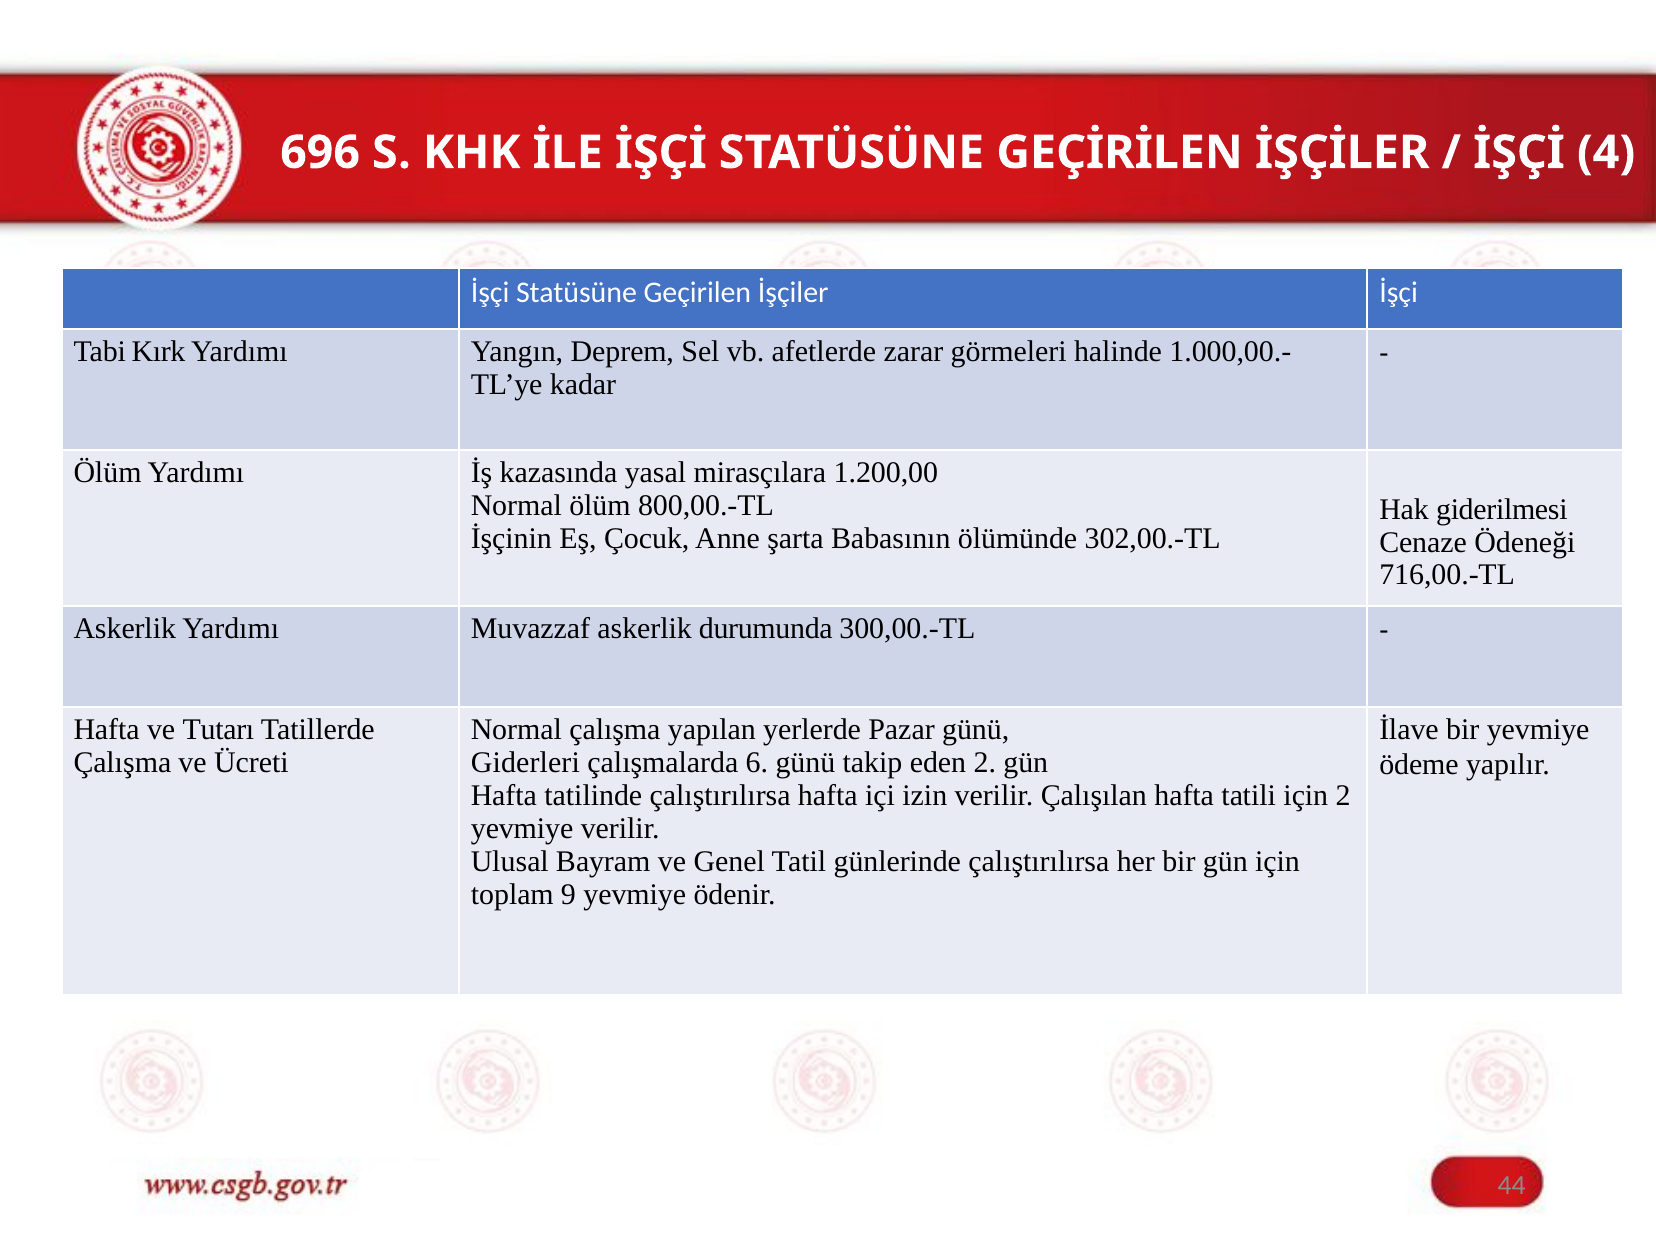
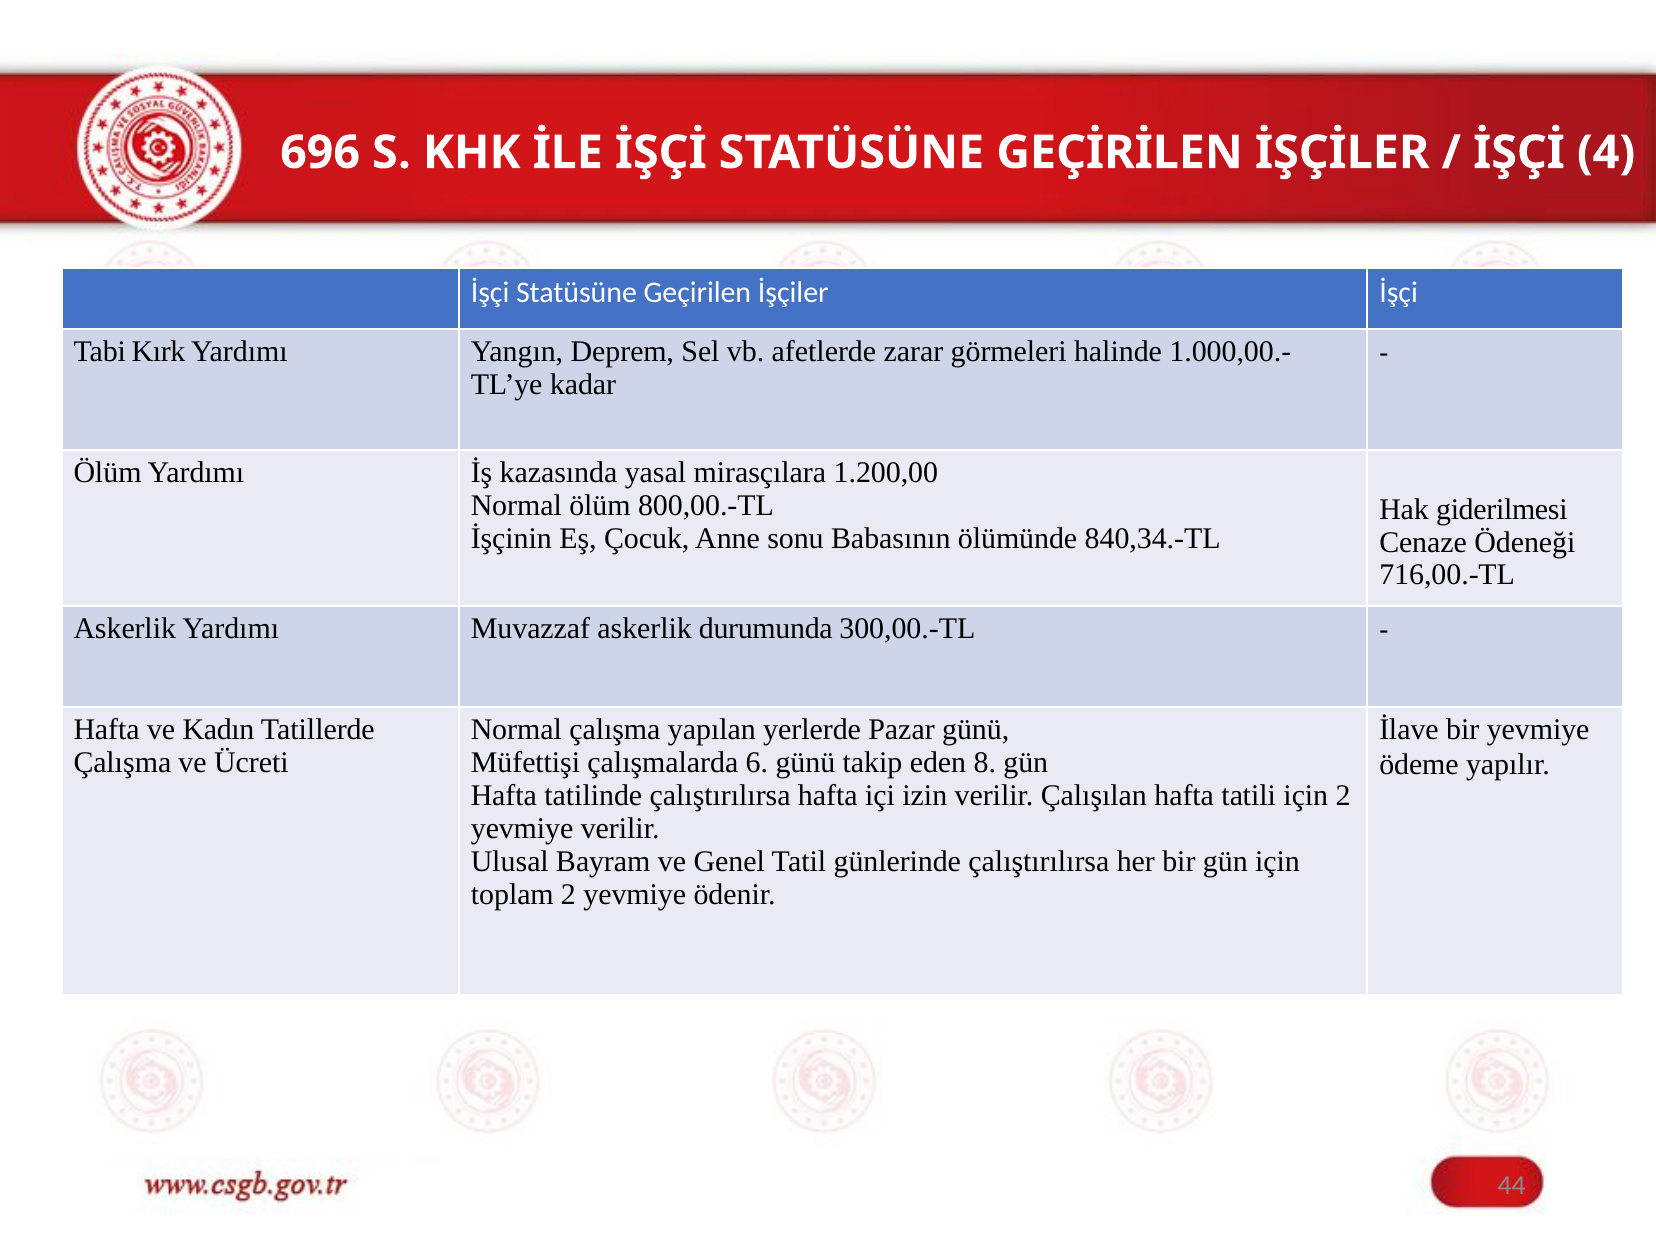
şarta: şarta -> sonu (795, 539)
302,00.-TL: 302,00.-TL -> 840,34.-TL (1153, 539)
Tutarı: Tutarı -> Kadın (218, 730)
Giderleri: Giderleri -> Müfettişi (525, 763)
eden 2: 2 -> 8 (985, 763)
toplam 9: 9 -> 2 (568, 894)
